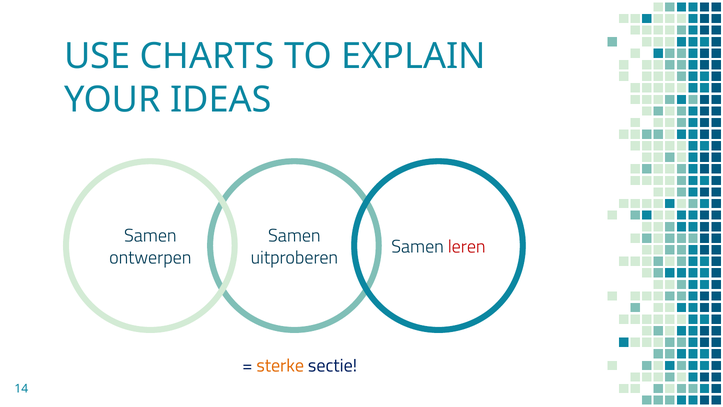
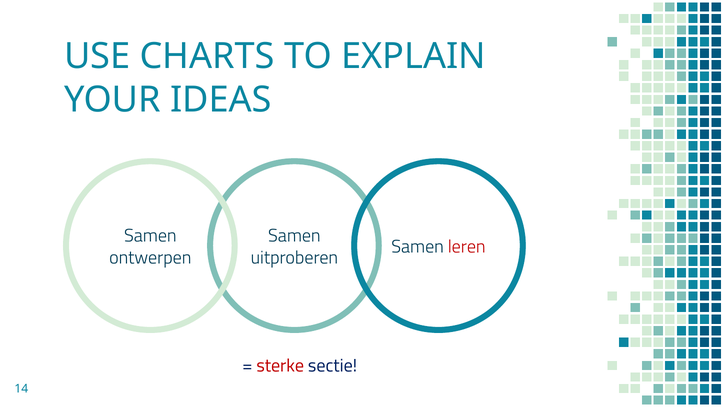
sterke colour: orange -> red (280, 366)
